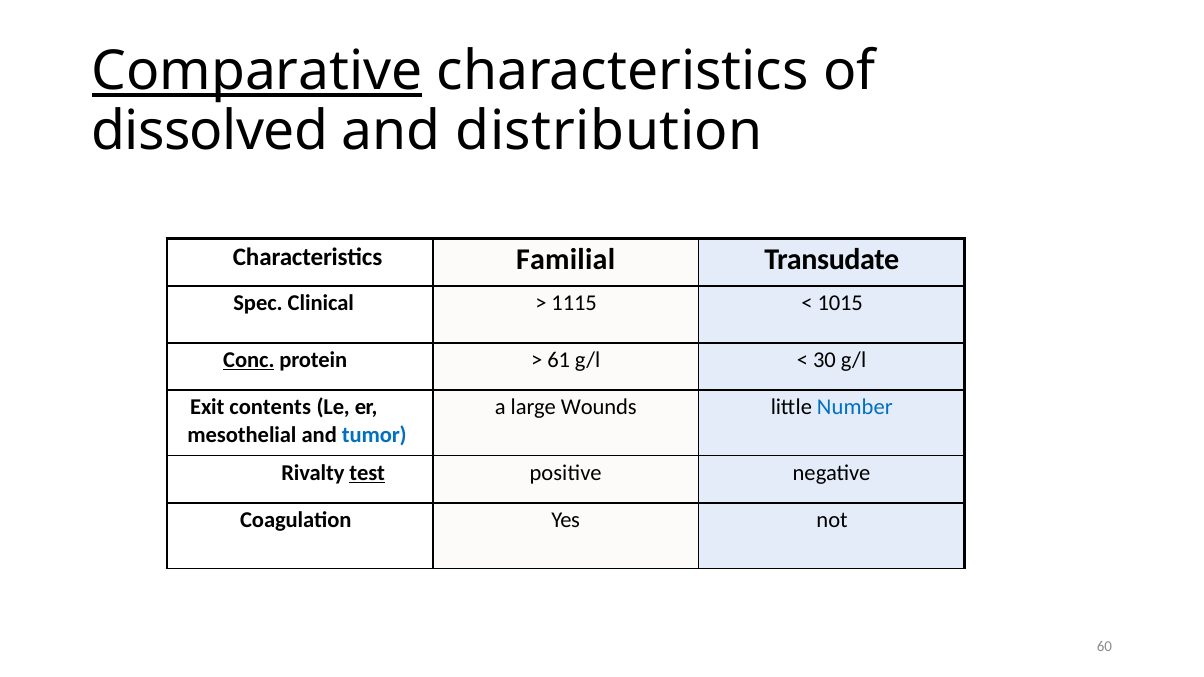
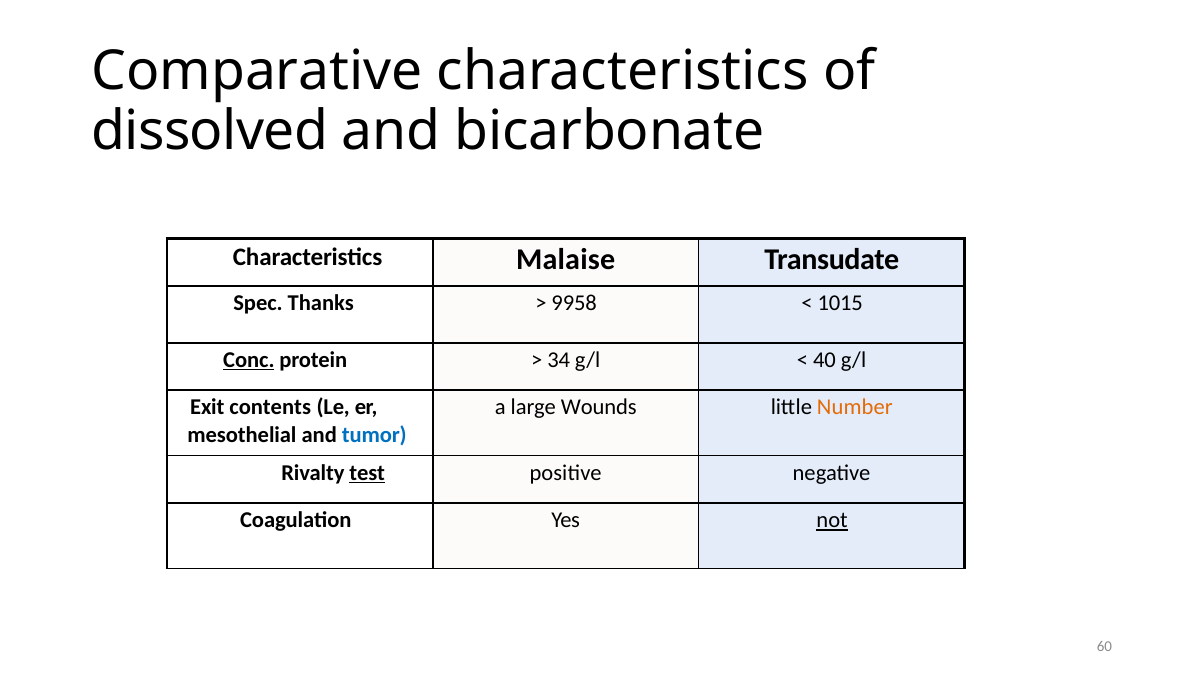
Comparative underline: present -> none (257, 71)
distribution: distribution -> bicarbonate (610, 131)
Familial: Familial -> Malaise (566, 260)
Clinical: Clinical -> Thanks (321, 303)
1115: 1115 -> 9958 (574, 303)
61: 61 -> 34 (559, 360)
30: 30 -> 40 (824, 360)
Number colour: blue -> orange (855, 407)
not underline: none -> present (832, 520)
